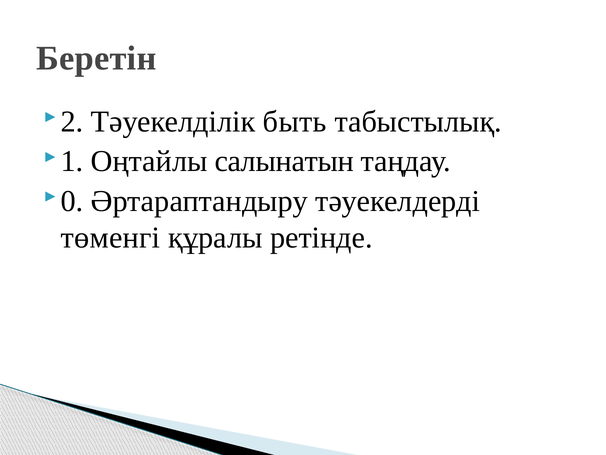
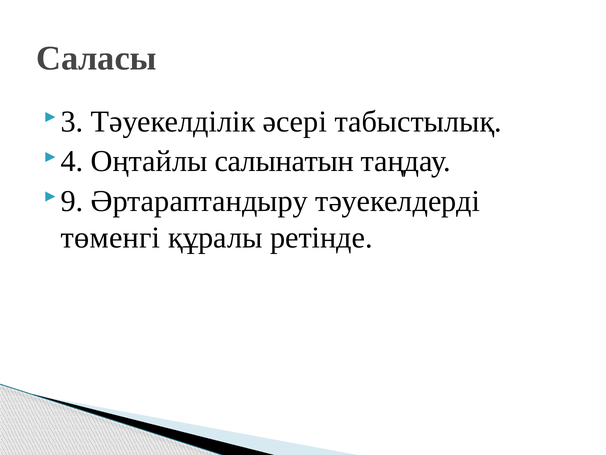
Беретін: Беретін -> Саласы (96, 58)
2: 2 -> 3 (72, 121)
быть: быть -> әсері (295, 121)
1: 1 -> 4 (72, 161)
0: 0 -> 9 (72, 201)
